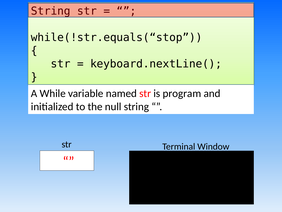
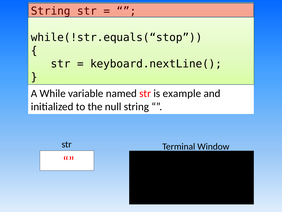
program: program -> example (182, 93)
